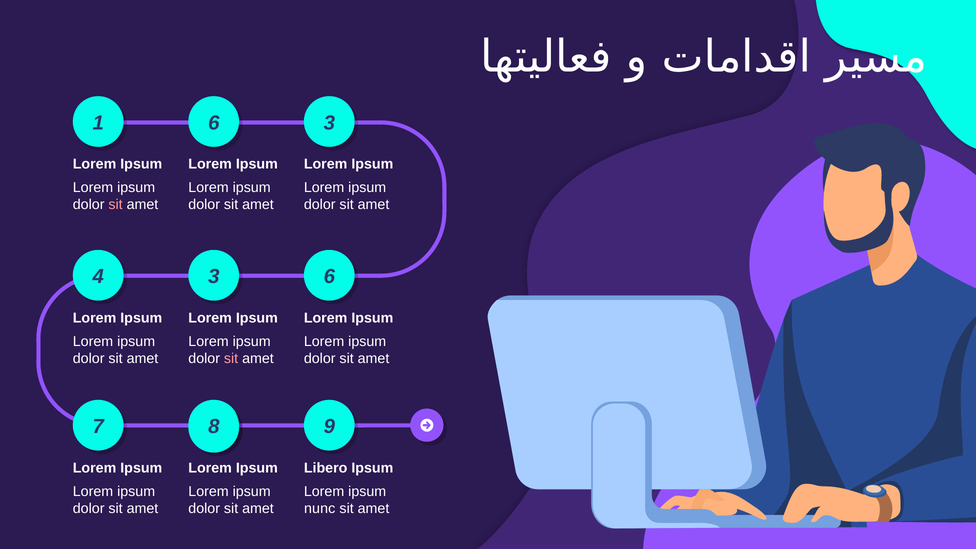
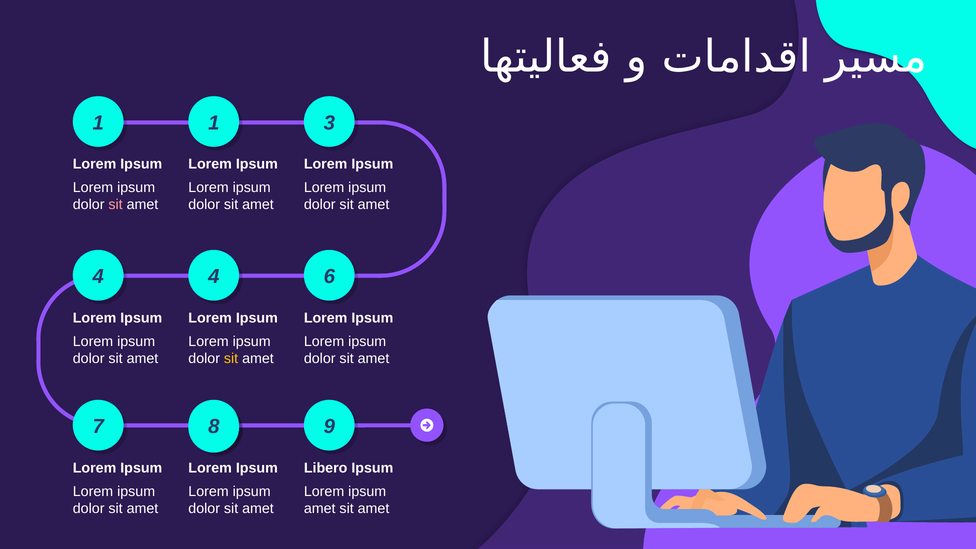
1 6: 6 -> 1 (214, 123)
4 3: 3 -> 4 (214, 277)
sit colour: pink -> yellow (231, 358)
nunc: nunc -> amet (320, 508)
